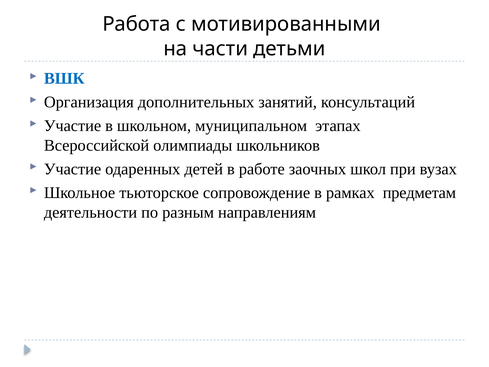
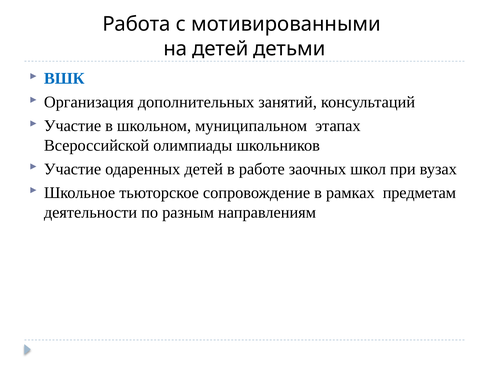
на части: части -> детей (220, 49)
